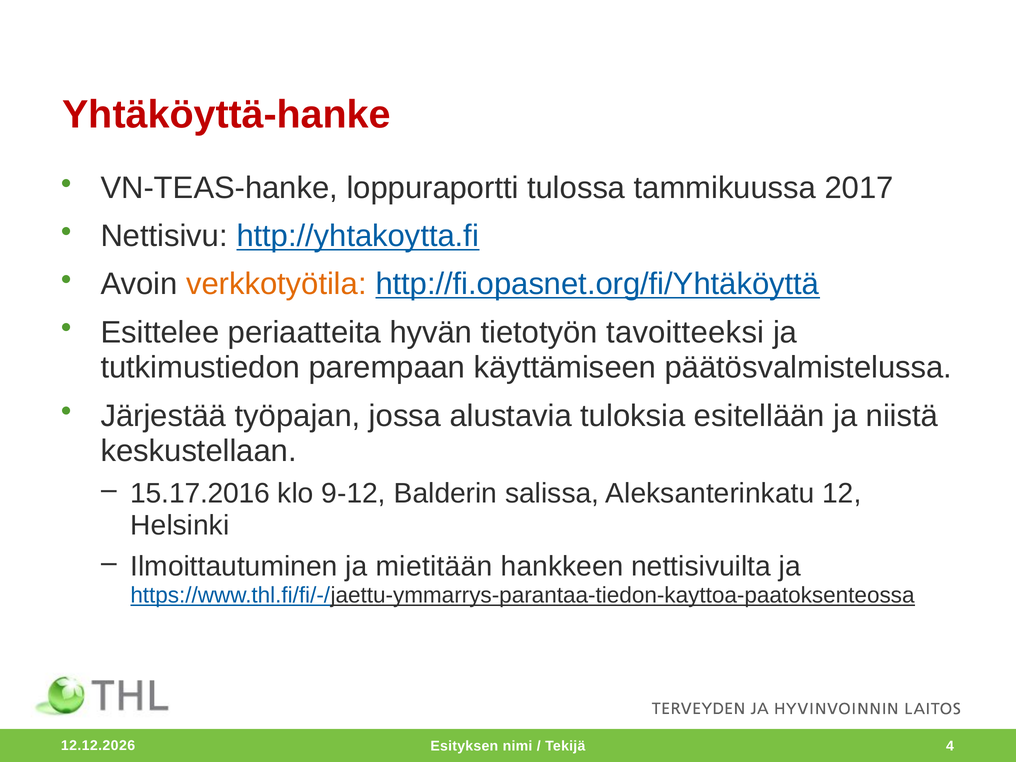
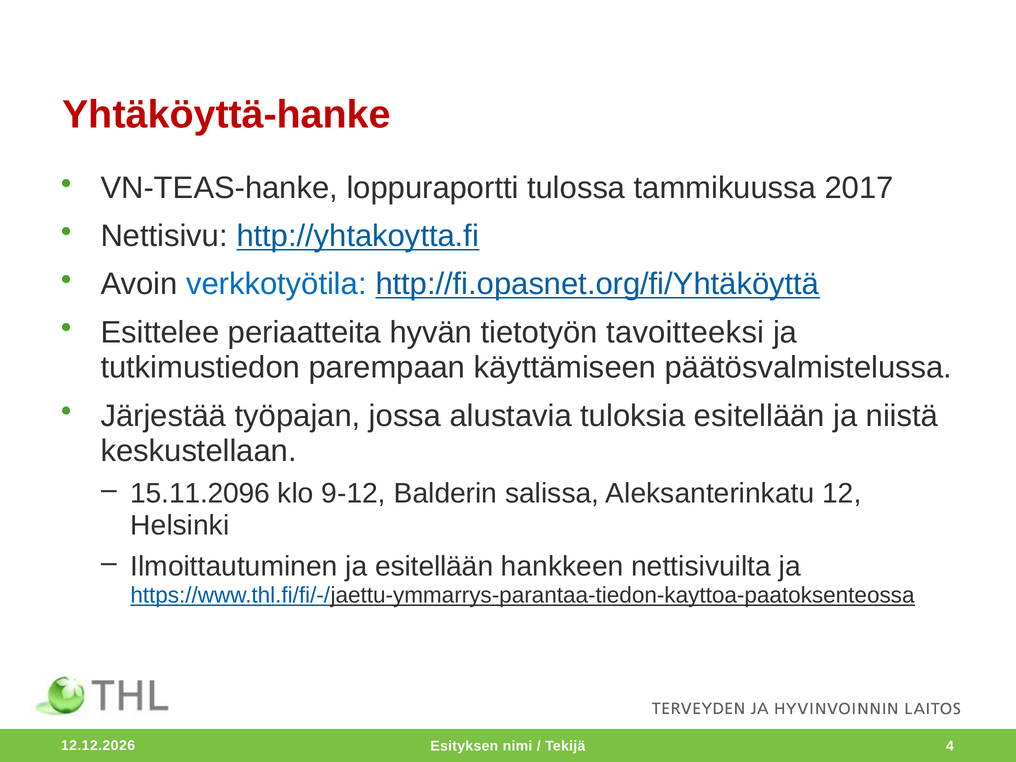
verkkotyötila colour: orange -> blue (276, 284)
15.17.2016: 15.17.2016 -> 15.11.2096 (200, 493)
ja mietitään: mietitään -> esitellään (434, 566)
